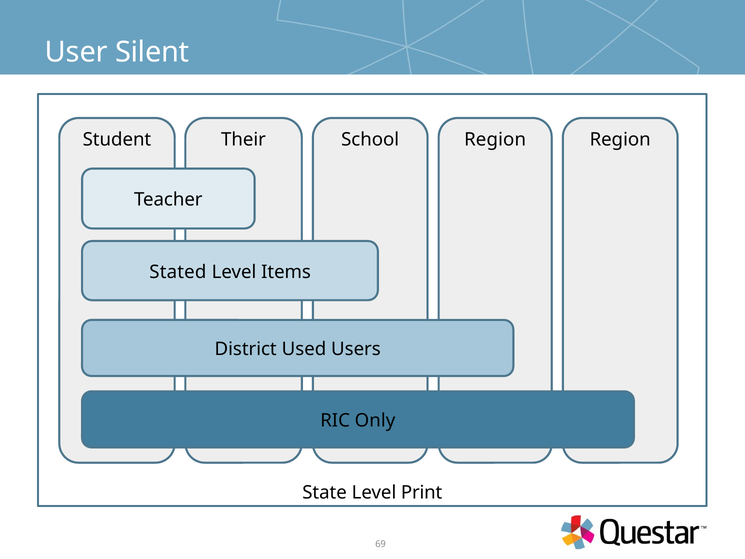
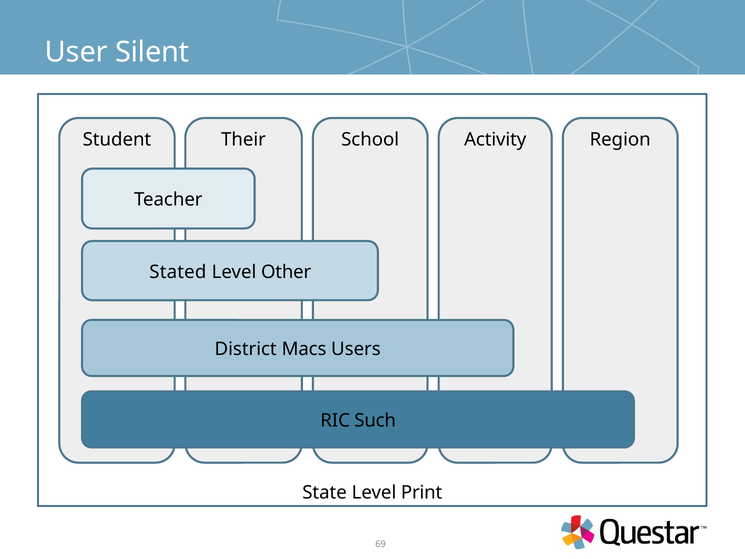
School Region: Region -> Activity (495, 140)
Items: Items -> Other (286, 272)
Used: Used -> Macs (304, 349)
Only: Only -> Such (375, 420)
